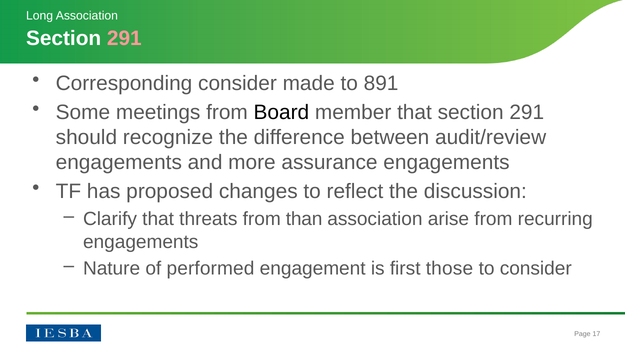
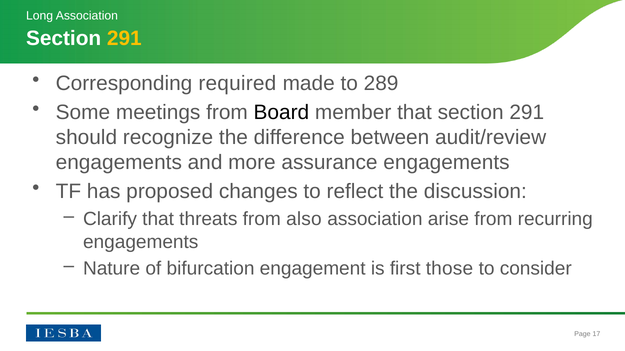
291 colour: pink -> yellow (124, 39)
Corresponding consider: consider -> required (237, 84)
891: 891 -> 289 (381, 84)
than: than -> also (304, 219)
performed: performed -> bifurcation (211, 269)
